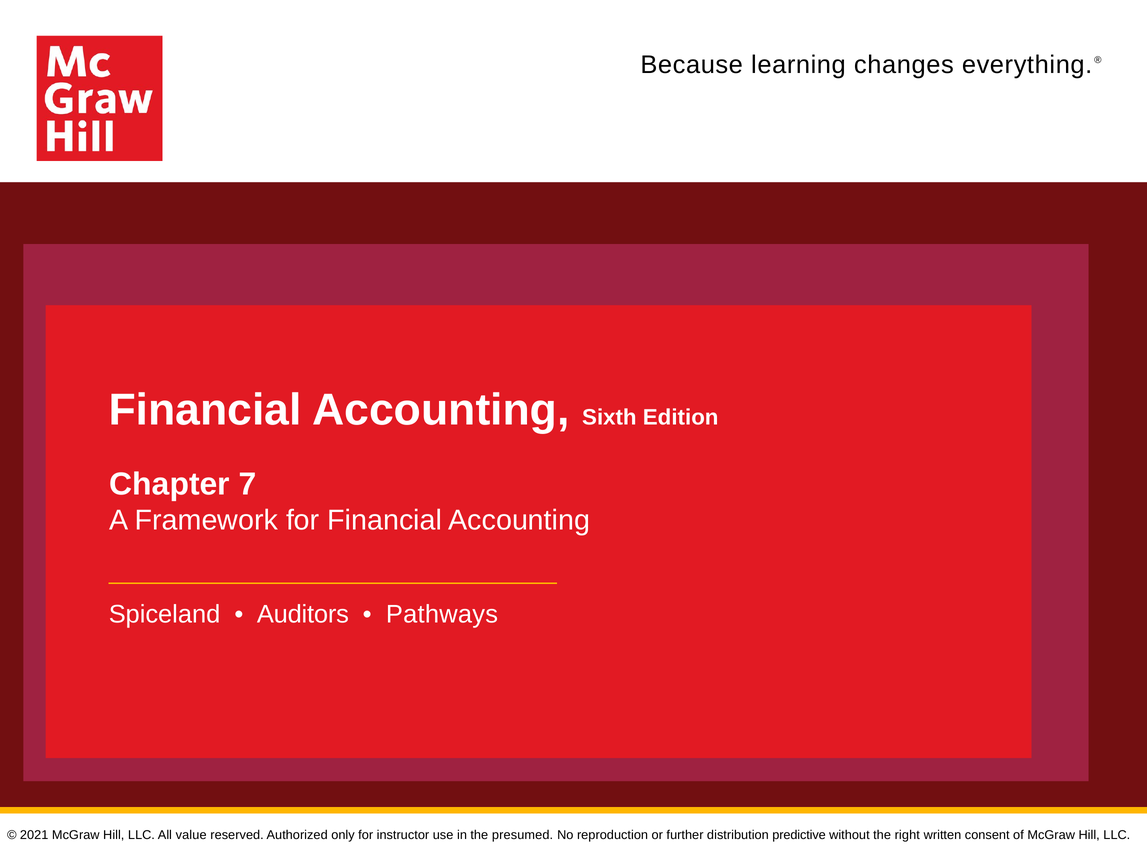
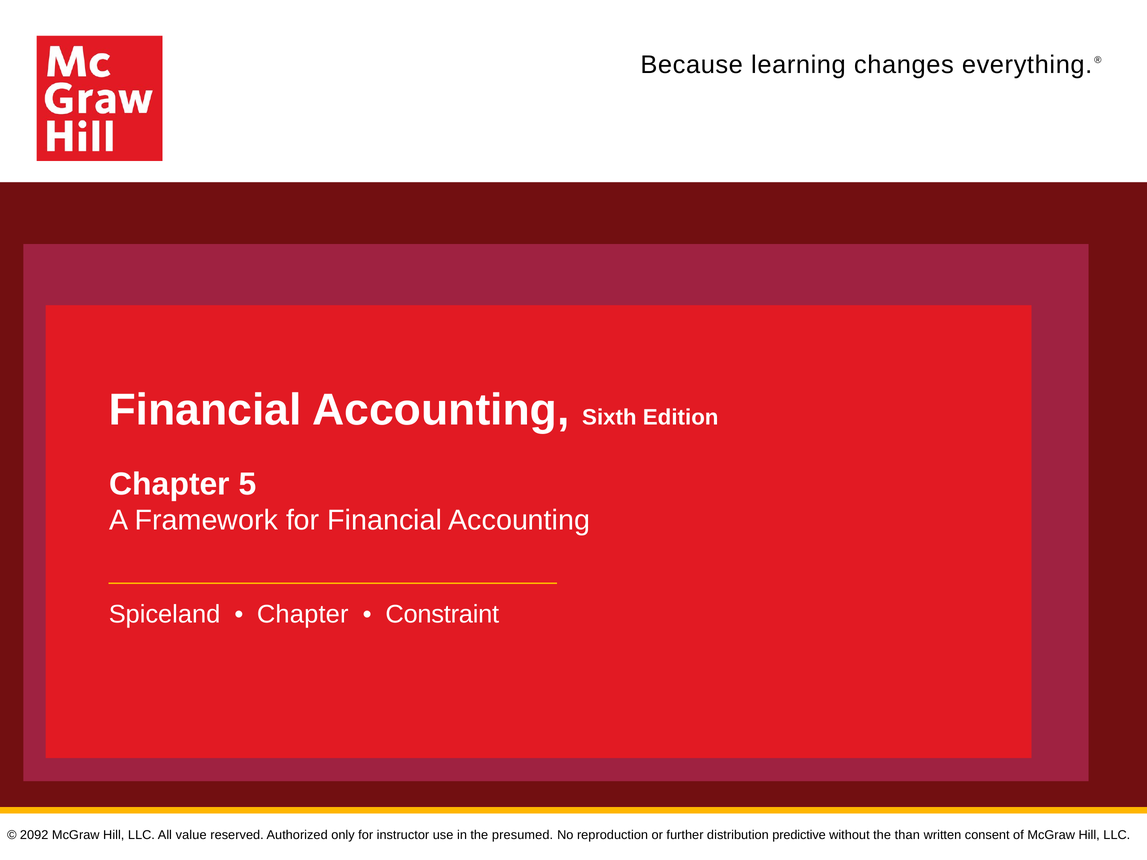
7: 7 -> 5 (248, 485)
Auditors: Auditors -> Chapter (303, 615)
Pathways: Pathways -> Constraint (442, 615)
2021: 2021 -> 2092 (34, 836)
right: right -> than (907, 836)
